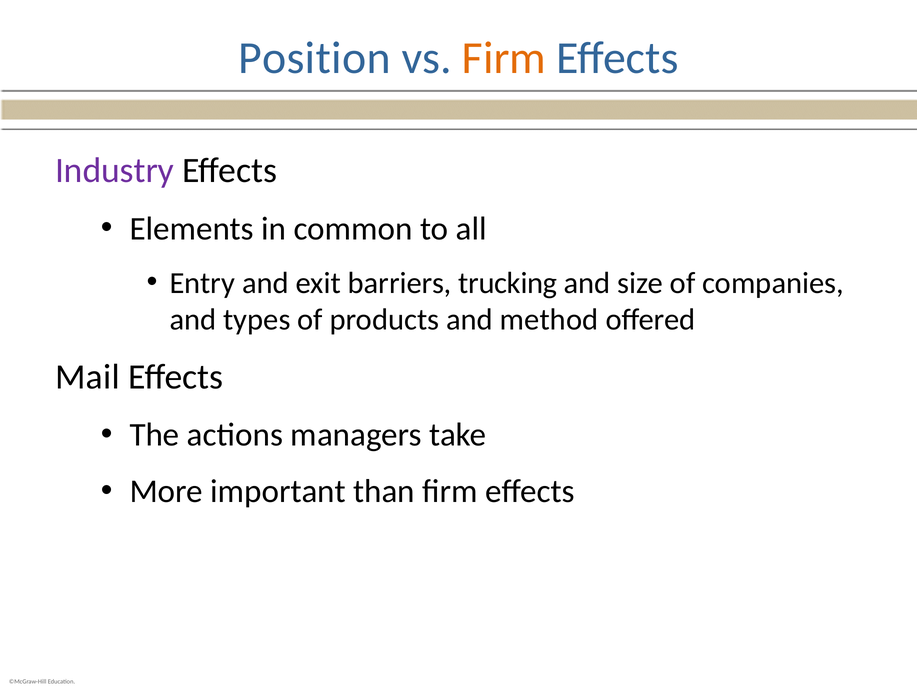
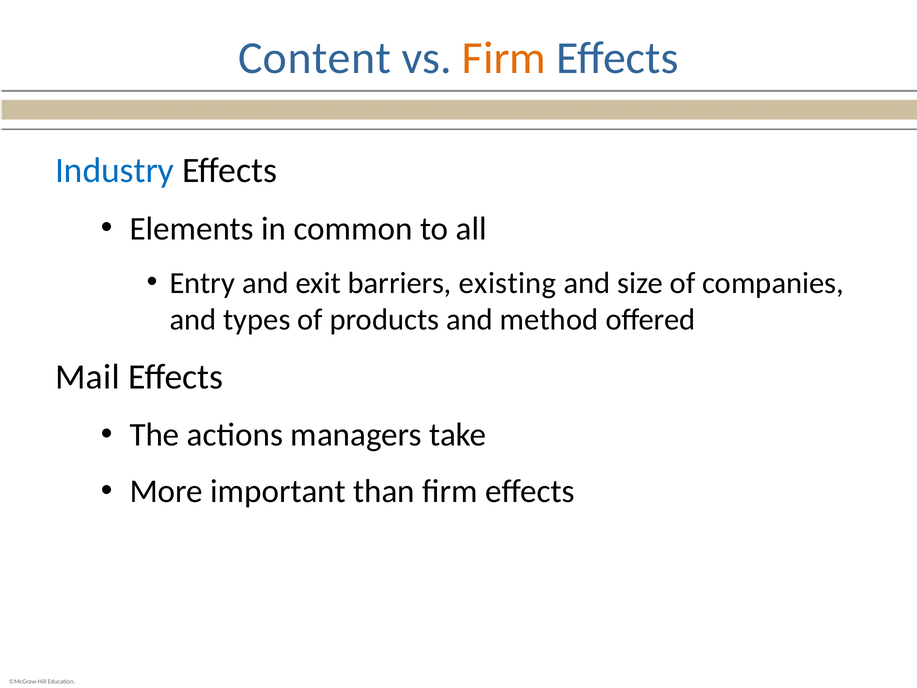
Position: Position -> Content (314, 58)
Industry colour: purple -> blue (115, 171)
trucking: trucking -> existing (508, 283)
